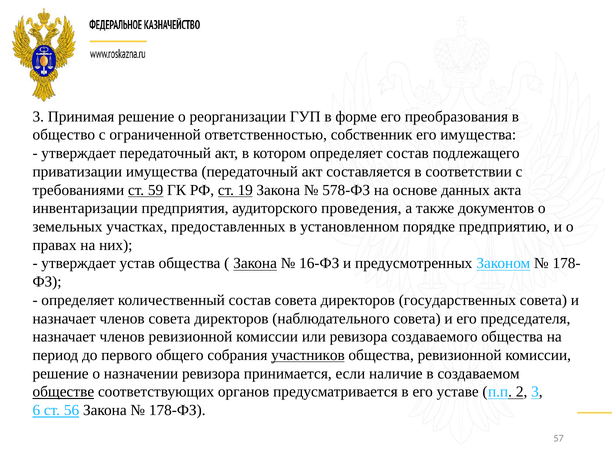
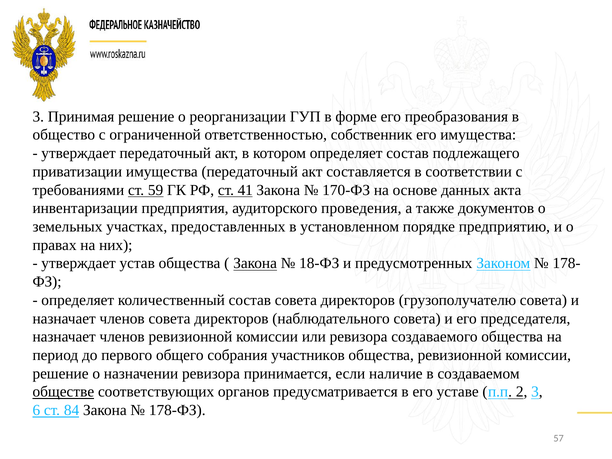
19: 19 -> 41 (245, 190)
578-ФЗ: 578-ФЗ -> 170-ФЗ (346, 190)
16-ФЗ: 16-ФЗ -> 18-ФЗ (319, 263)
государственных: государственных -> грузополучателю (457, 300)
участников underline: present -> none (308, 355)
56: 56 -> 84 (72, 410)
